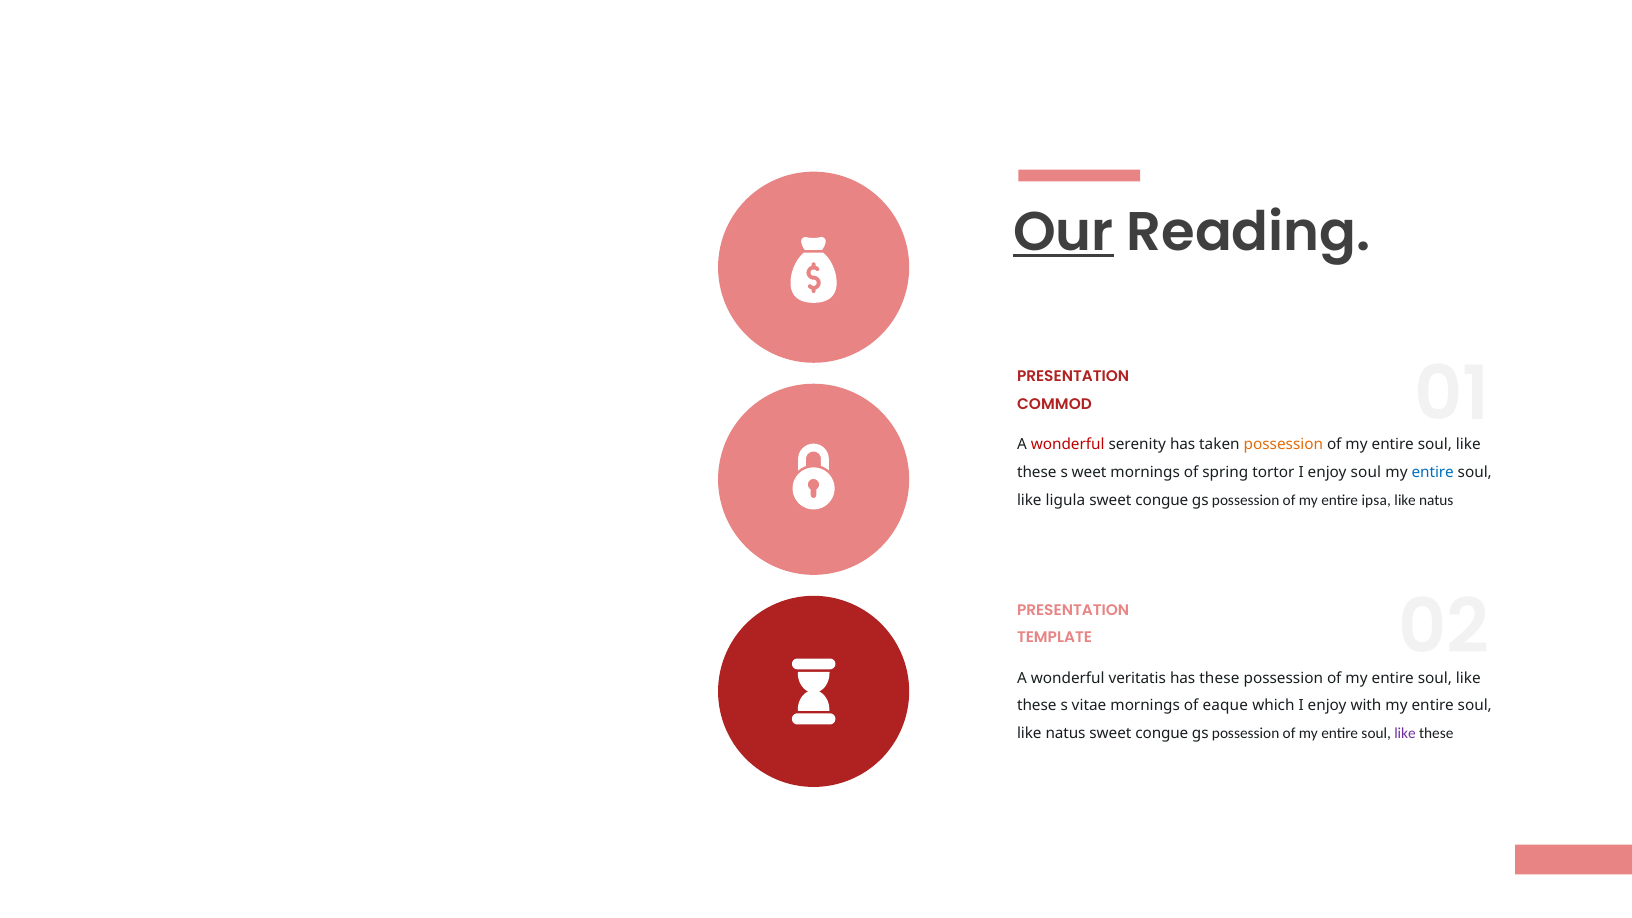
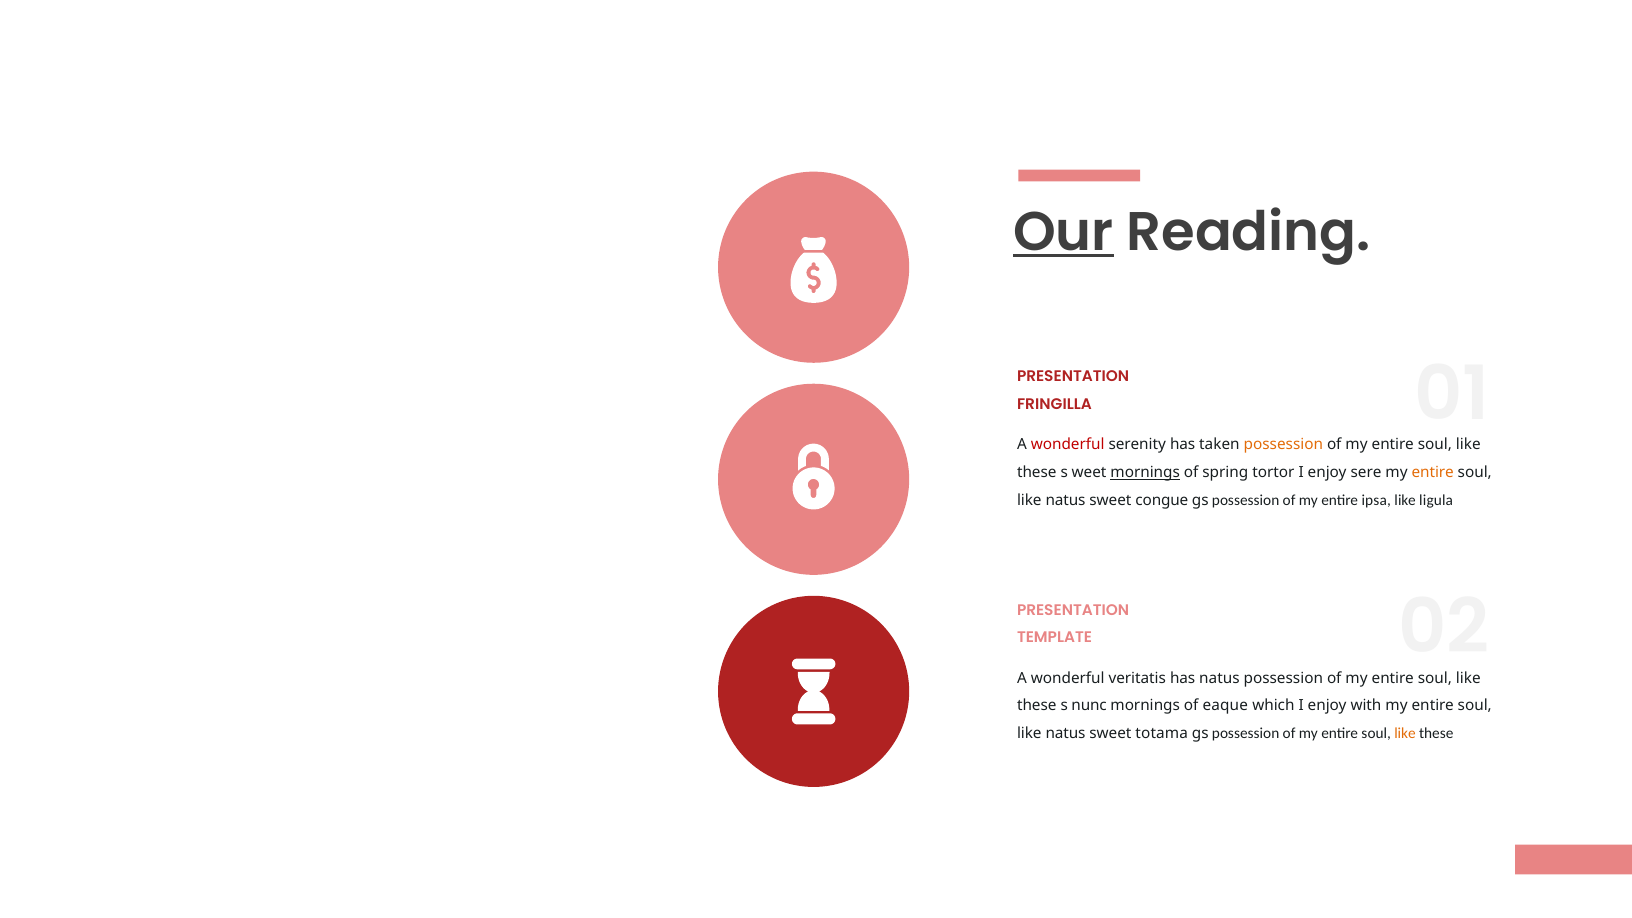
COMMOD: COMMOD -> FRINGILLA (1054, 404)
mornings underline: none -> present (1145, 473)
enjoy soul: soul -> sere (1366, 473)
entire colour: blue -> orange (1433, 473)
ligula: ligula -> natus (1066, 500)
natus: natus -> ligula (1436, 500)
has these: these -> natus (1219, 678)
vitae: vitae -> nunc (1089, 706)
congue: congue -> totama (1162, 733)
like colour: purple -> orange (1405, 733)
